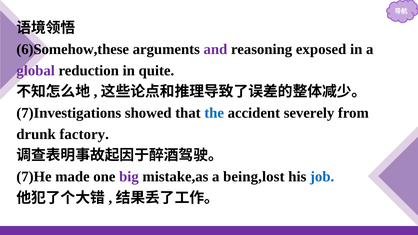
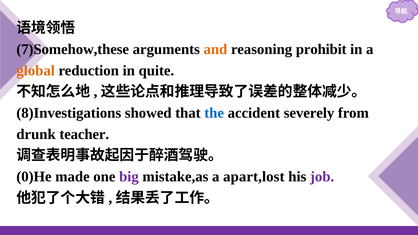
6)Somehow,these: 6)Somehow,these -> 7)Somehow,these (73, 49)
and colour: purple -> orange (215, 49)
exposed: exposed -> prohibit (321, 49)
global colour: purple -> orange (36, 71)
7)Investigations: 7)Investigations -> 8)Investigations (69, 113)
factory: factory -> teacher (84, 134)
7)He: 7)He -> 0)He (34, 177)
being,lost: being,lost -> apart,lost (254, 177)
job colour: blue -> purple (322, 177)
